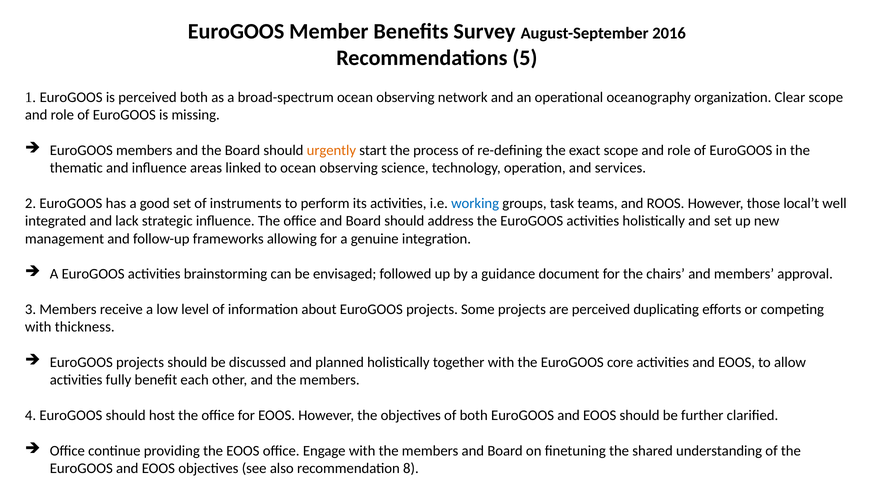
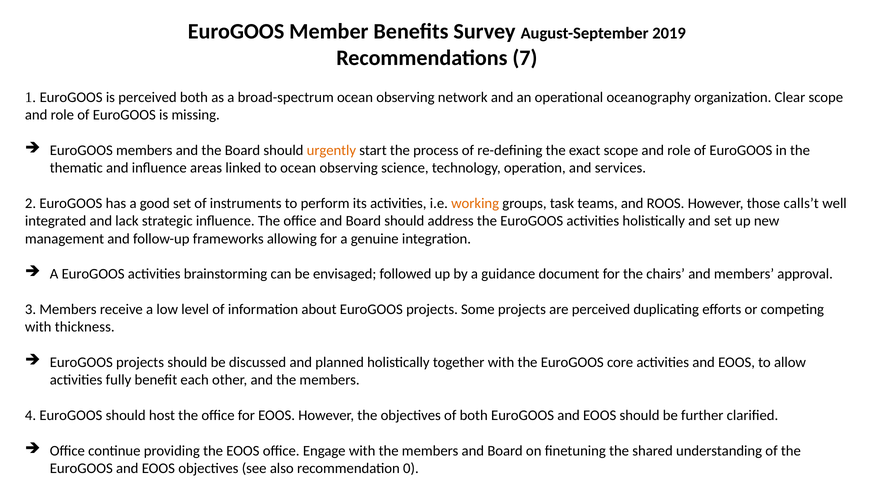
2016: 2016 -> 2019 (669, 33)
5: 5 -> 7 (525, 58)
working colour: blue -> orange (475, 204)
local’t: local’t -> calls’t (801, 204)
8: 8 -> 0 (411, 469)
